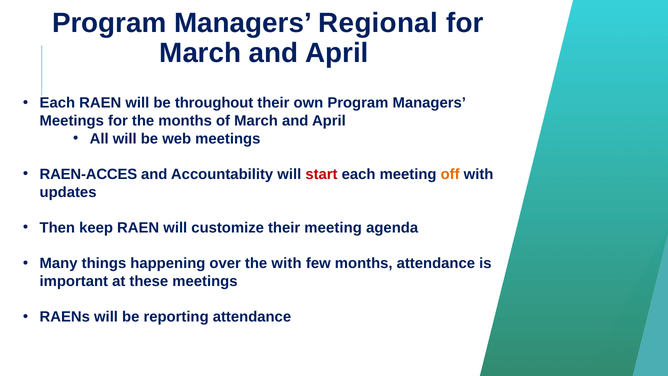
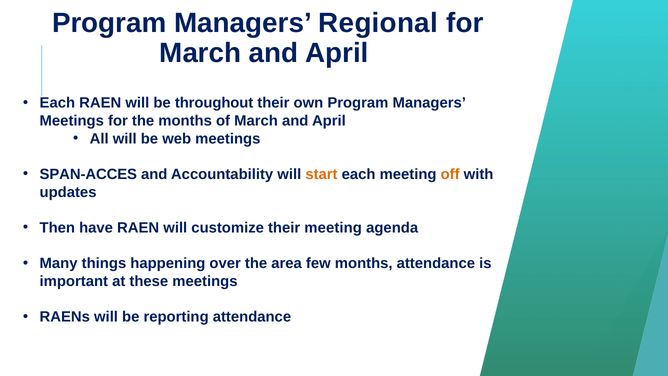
RAEN-ACCES: RAEN-ACCES -> SPAN-ACCES (88, 174)
start colour: red -> orange (321, 174)
keep: keep -> have (96, 228)
the with: with -> area (287, 263)
